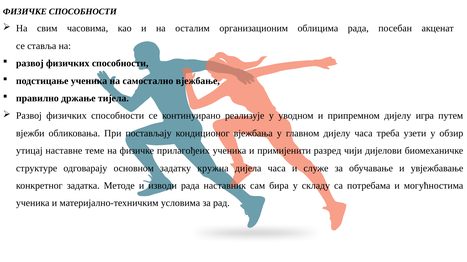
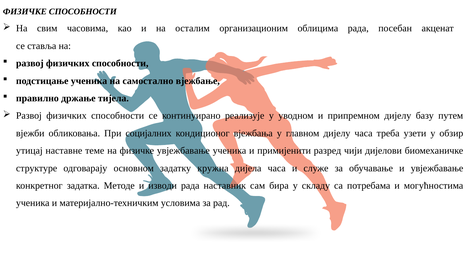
игра: игра -> базу (425, 116)
постављају: постављају -> социјалних (149, 134)
физичке прилагођеих: прилагођеих -> увјежбавање (183, 151)
